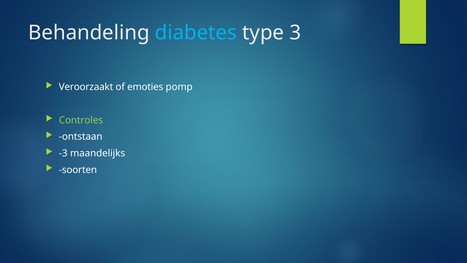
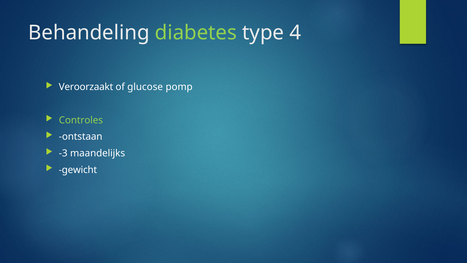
diabetes colour: light blue -> light green (196, 33)
3: 3 -> 4 (295, 33)
emoties: emoties -> glucose (145, 87)
soorten: soorten -> gewicht (78, 170)
